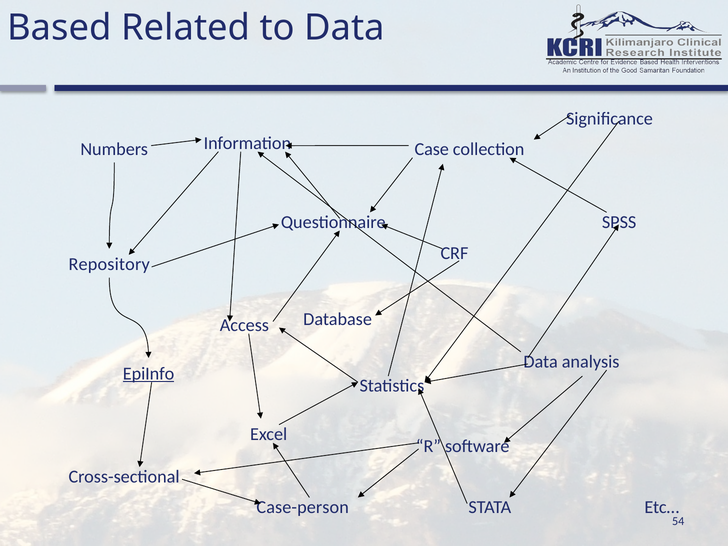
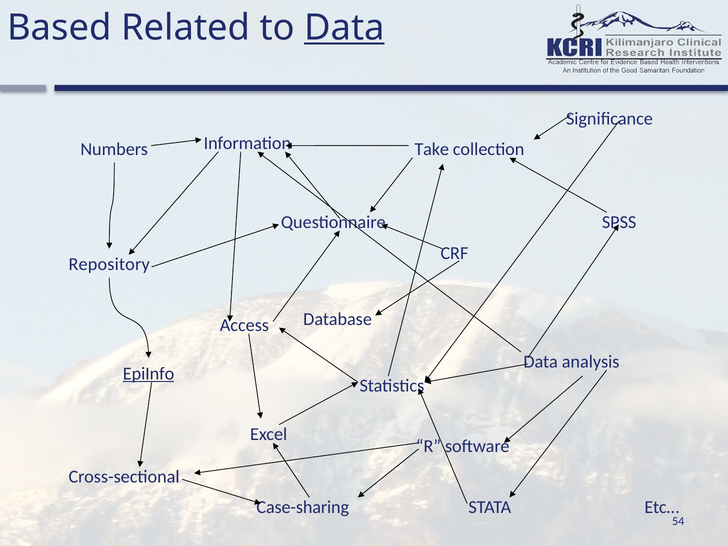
Data underline: none -> present (344, 28)
Case: Case -> Take (432, 149)
Case-person: Case-person -> Case-sharing (303, 507)
